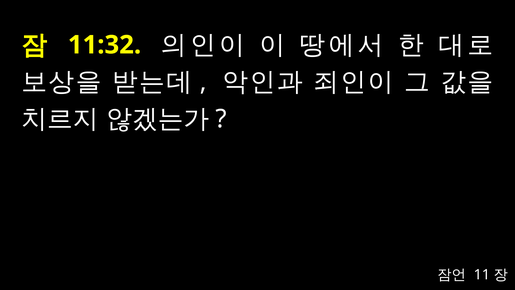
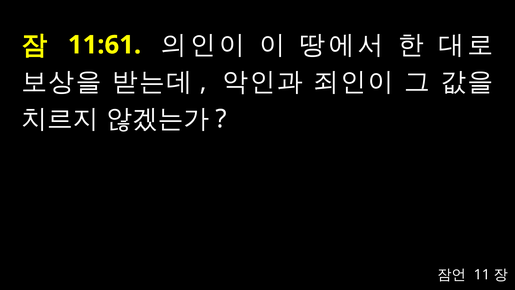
11:32: 11:32 -> 11:61 (105, 45)
